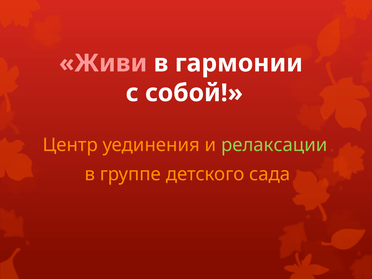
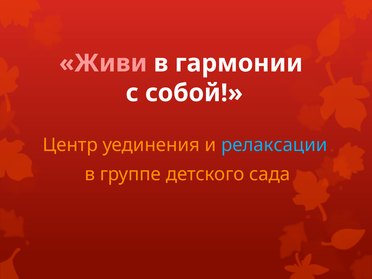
релаксации colour: light green -> light blue (274, 145)
